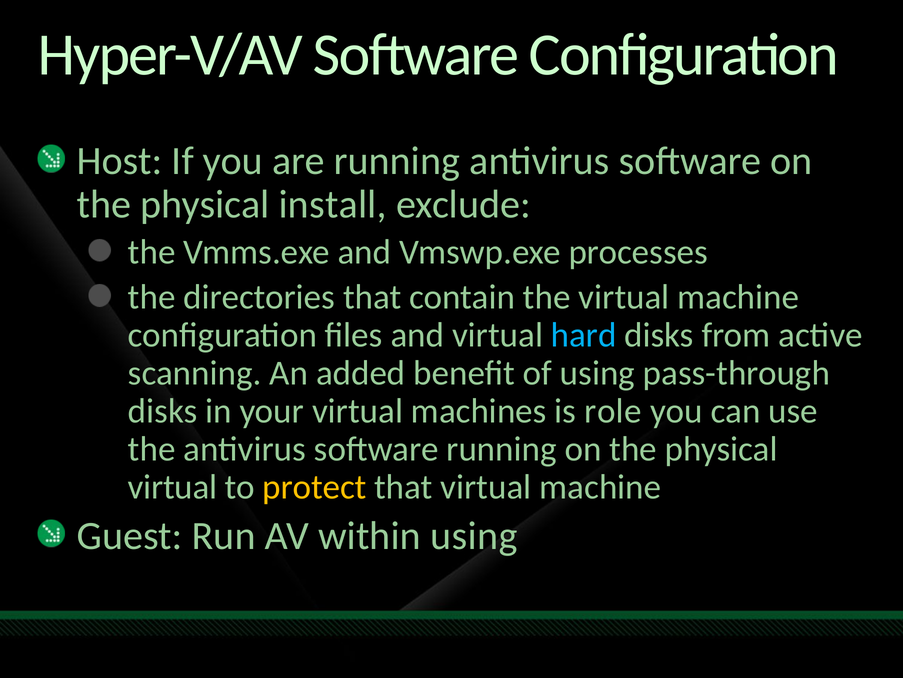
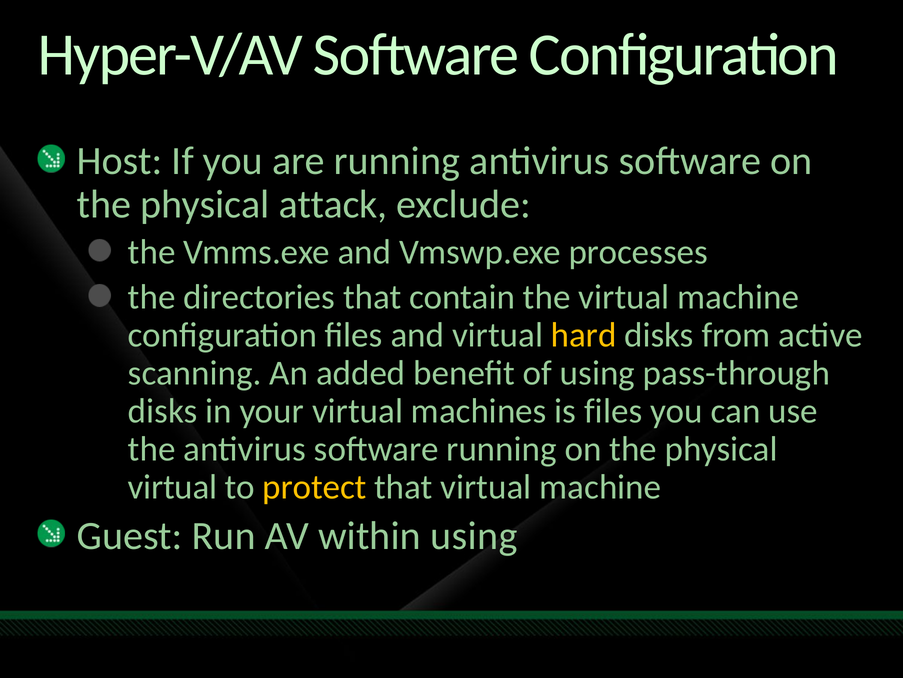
install: install -> attack (333, 204)
hard colour: light blue -> yellow (584, 335)
is role: role -> files (613, 411)
